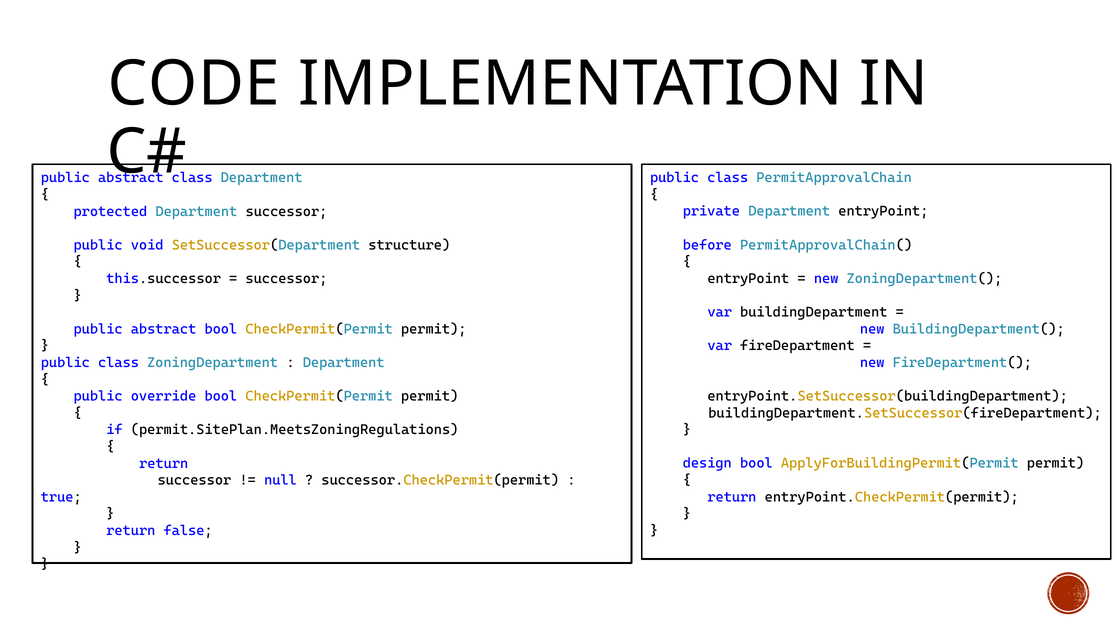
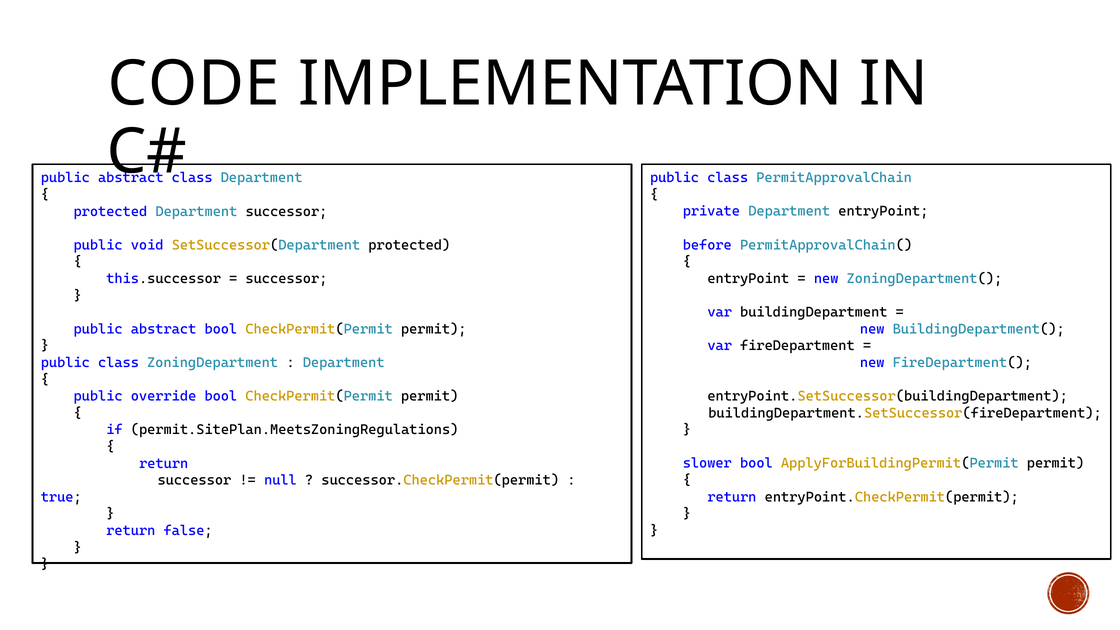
SetSuccessor(Department structure: structure -> protected (409, 245)
design: design -> slower (707, 463)
